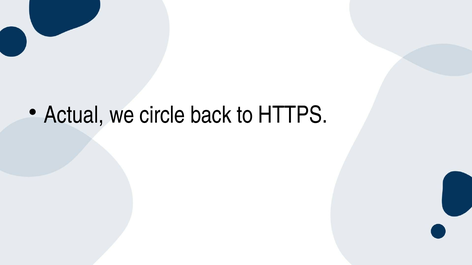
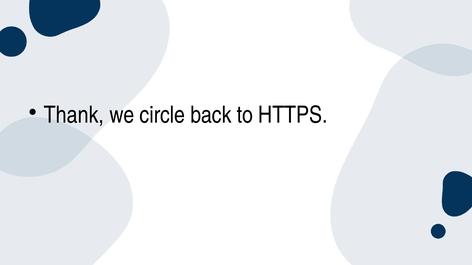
Actual: Actual -> Thank (74, 115)
